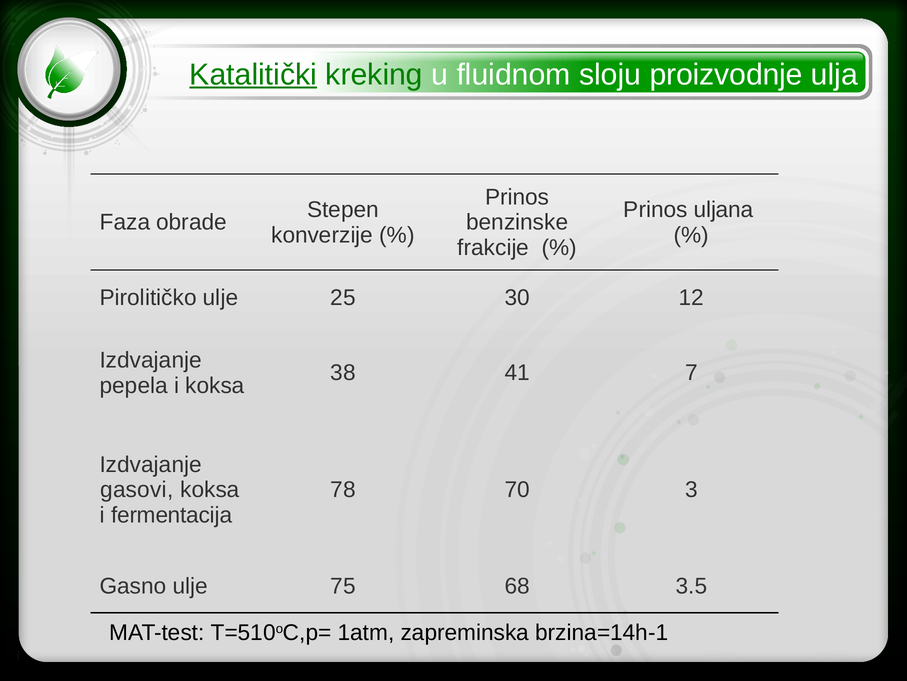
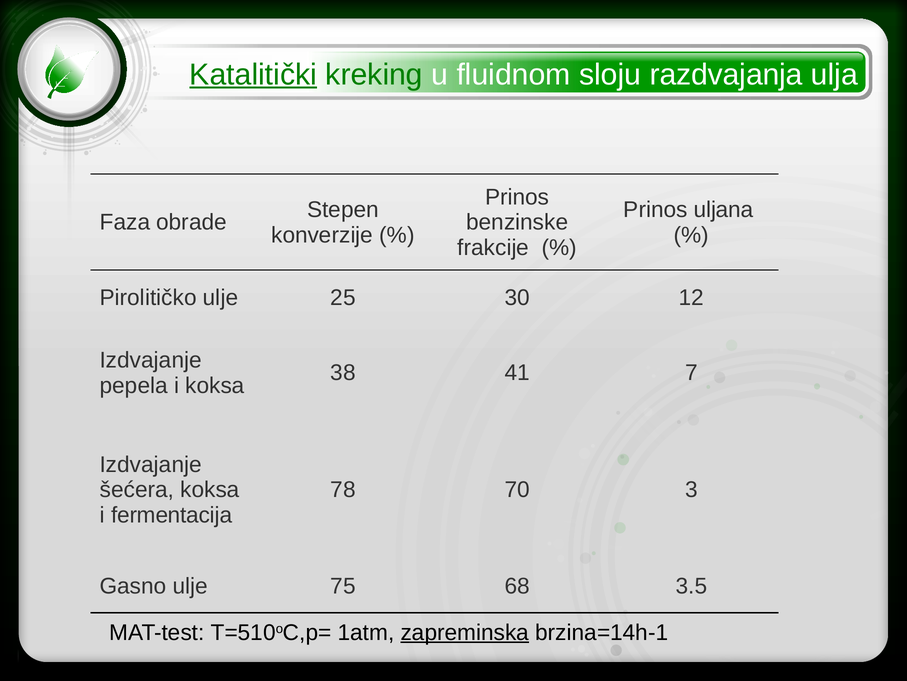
proizvodnje: proizvodnje -> razdvajanja (726, 74)
gasovi: gasovi -> šećera (137, 489)
zapreminska underline: none -> present (465, 632)
